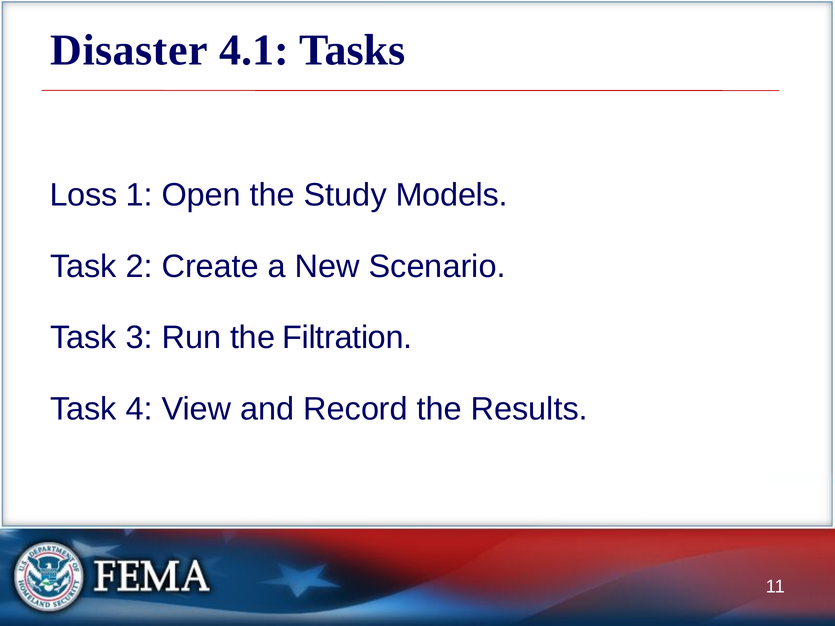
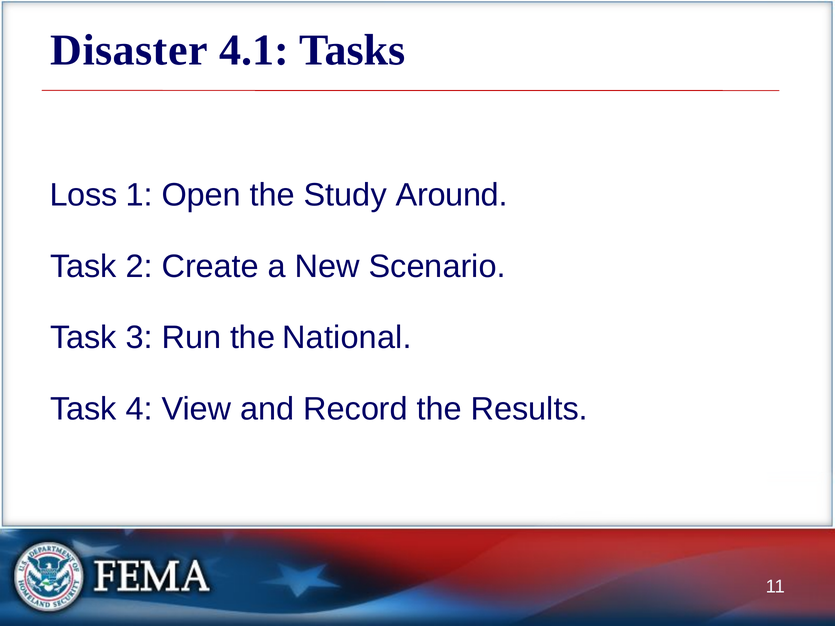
Models: Models -> Around (452, 195)
Filtration: Filtration -> National (347, 338)
